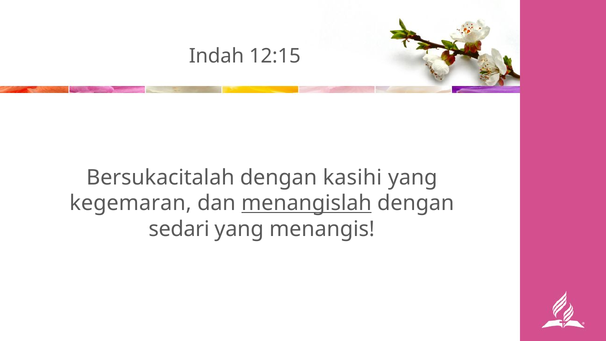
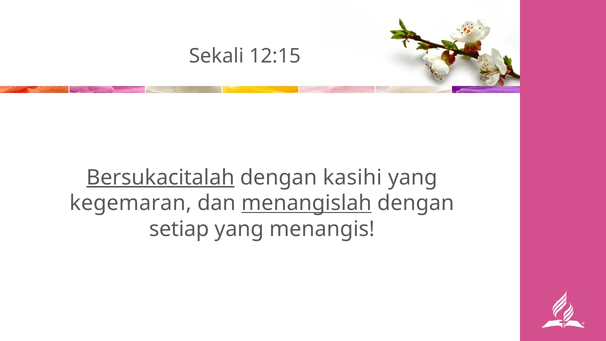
Indah: Indah -> Sekali (216, 56)
Bersukacitalah underline: none -> present (160, 178)
sedari: sedari -> setiap (179, 229)
